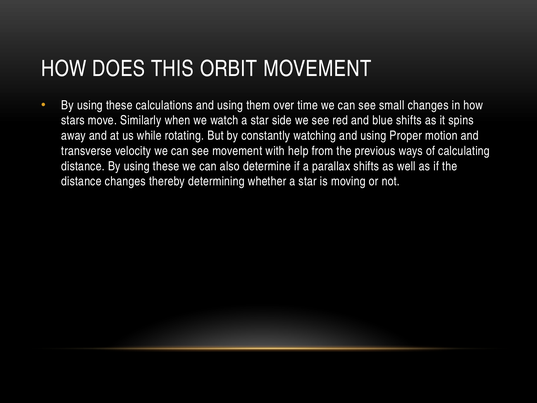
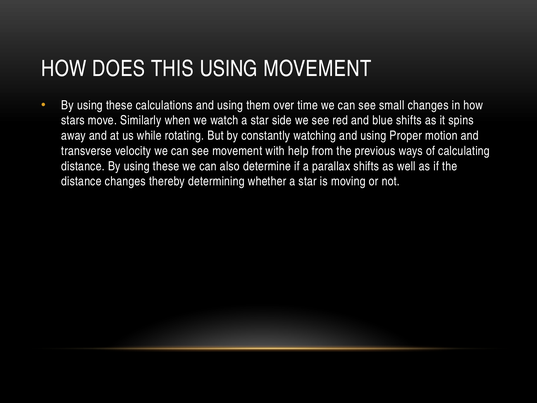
THIS ORBIT: ORBIT -> USING (229, 69)
